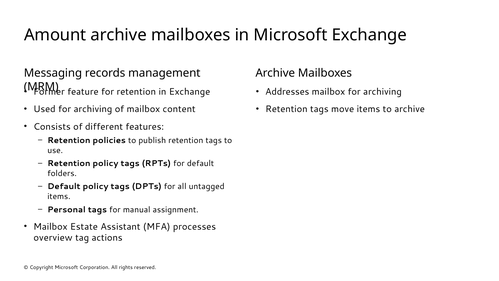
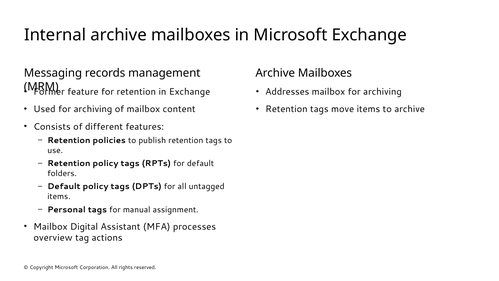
Amount: Amount -> Internal (55, 35)
Estate: Estate -> Digital (84, 226)
